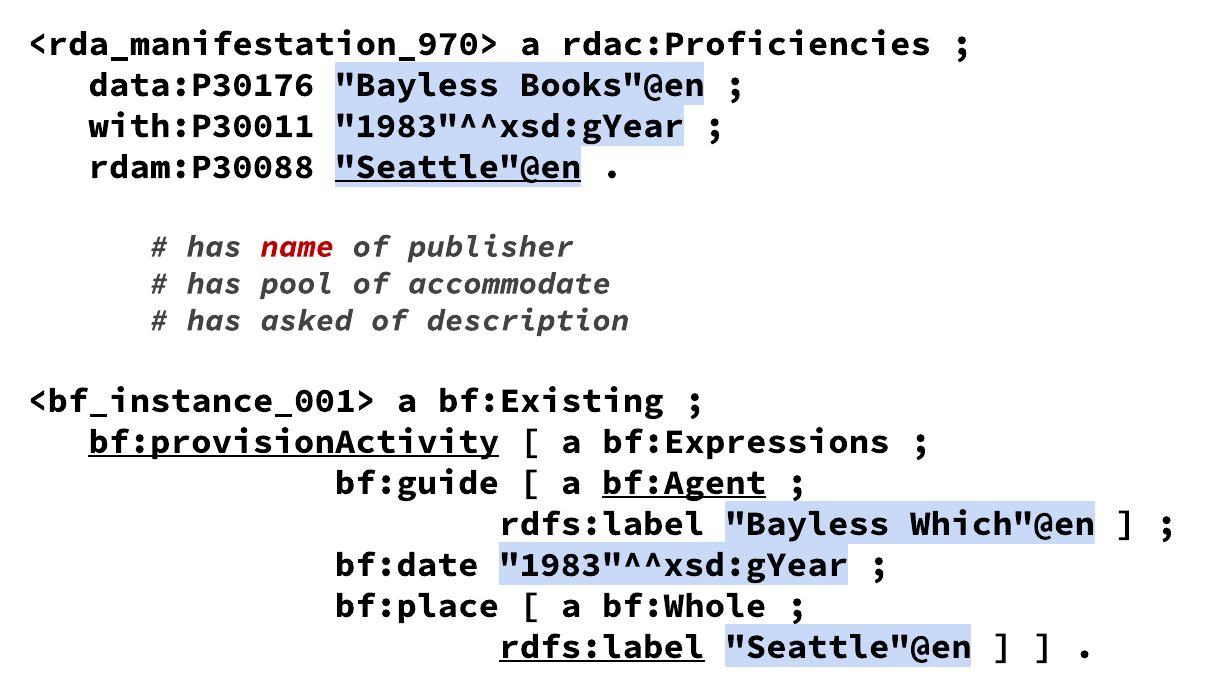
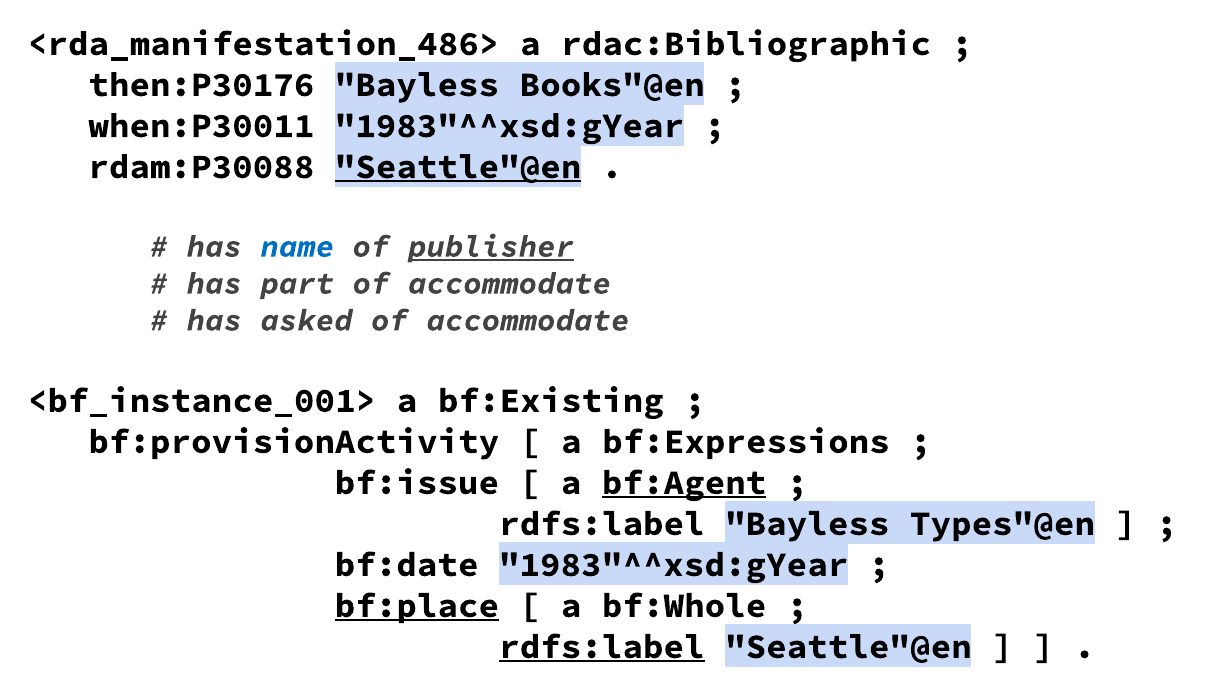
<rda_manifestation_970>: <rda_manifestation_970> -> <rda_manifestation_486> (263, 44)
rdac:Proficiencies: rdac:Proficiencies -> rdac:Bibliographic (746, 44)
data:P30176: data:P30176 -> then:P30176 (201, 85)
with:P30011: with:P30011 -> when:P30011 (201, 126)
name colour: red -> blue (297, 246)
publisher underline: none -> present (491, 246)
pool: pool -> part (297, 283)
description: description -> accommodate (528, 320)
bf:provisionActivity underline: present -> none (294, 441)
bf:guide: bf:guide -> bf:issue (417, 483)
Which"@en: Which"@en -> Types"@en (1002, 524)
bf:place underline: none -> present (417, 606)
